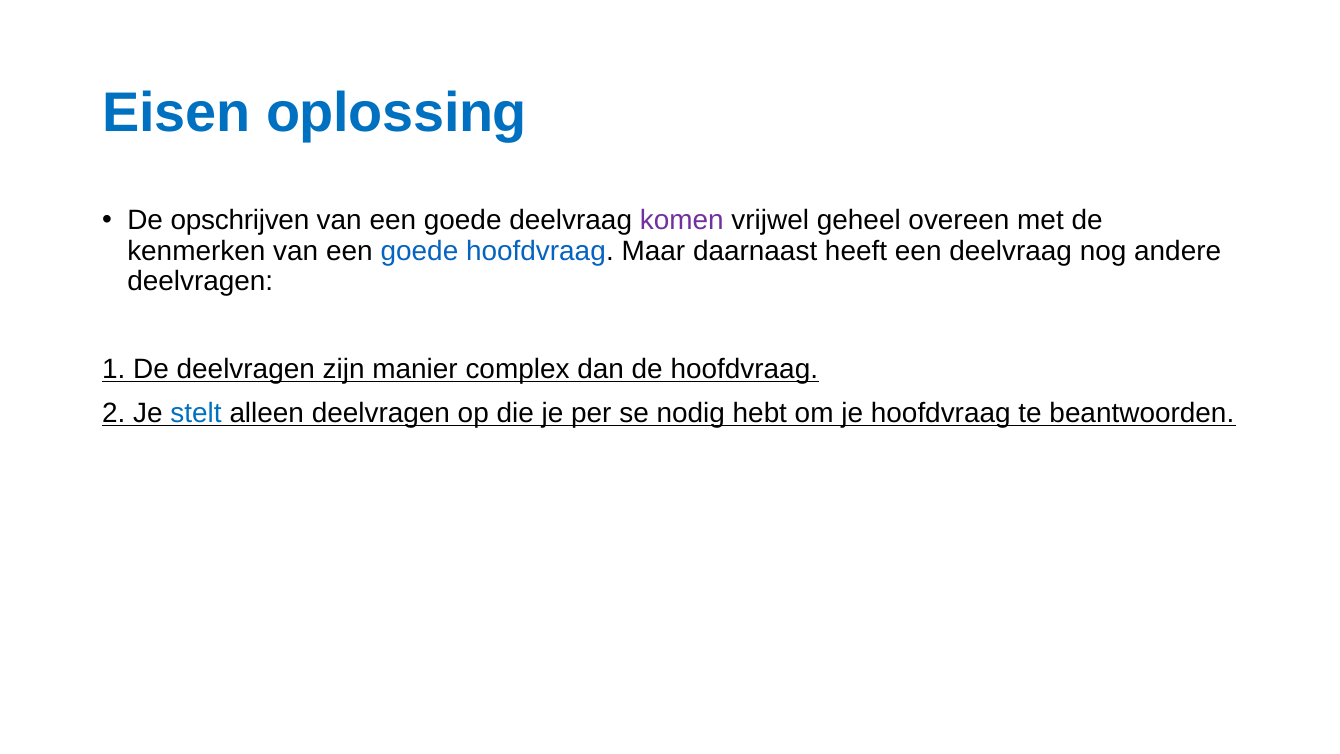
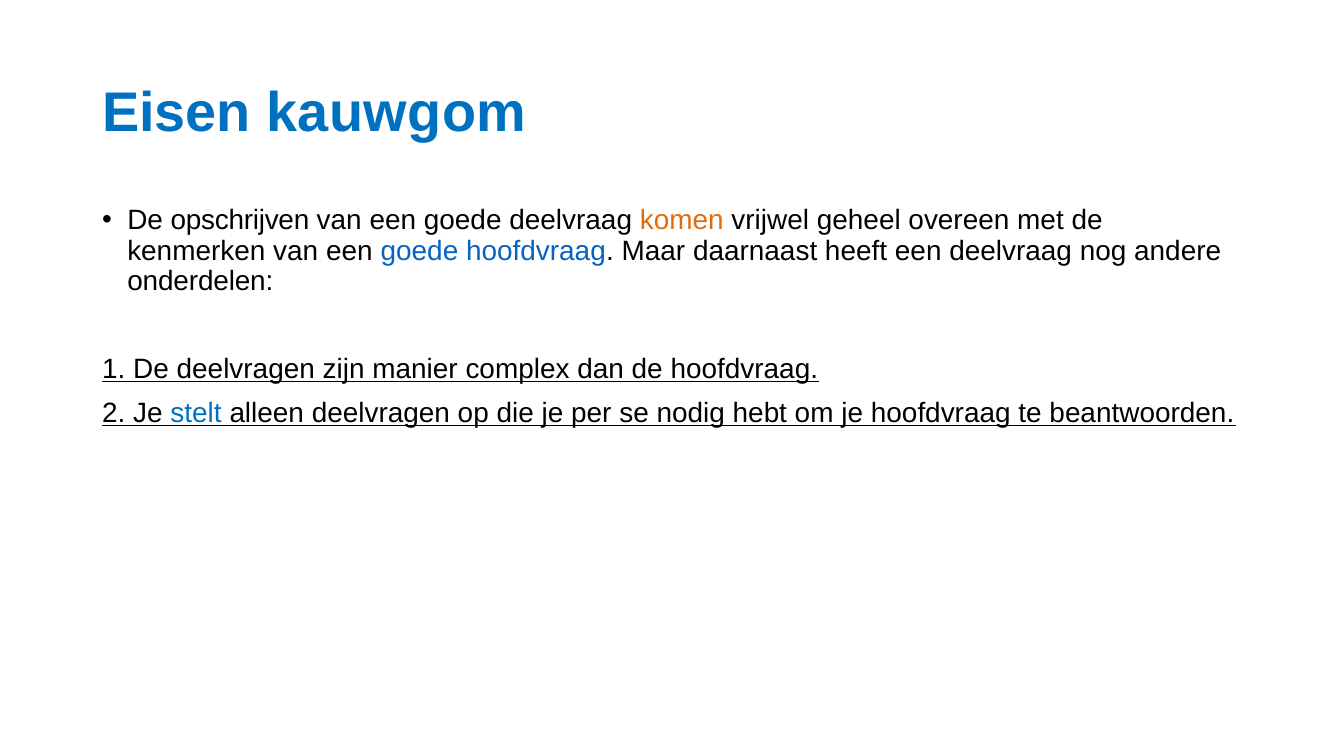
oplossing: oplossing -> kauwgom (396, 113)
komen colour: purple -> orange (682, 221)
deelvragen: deelvragen -> onderdelen (200, 281)
